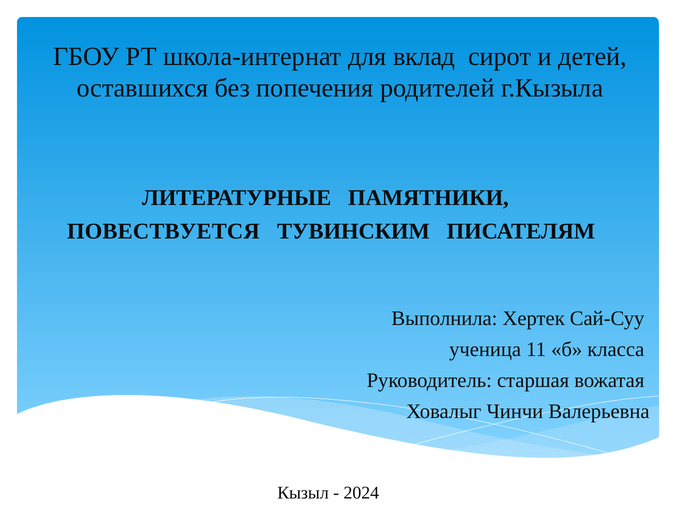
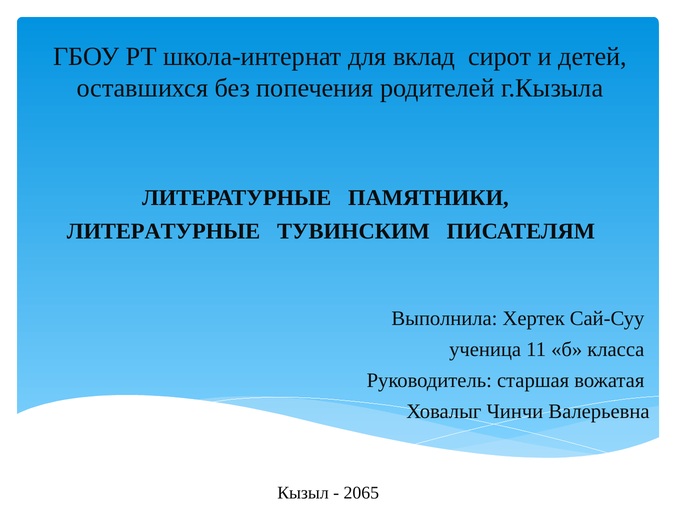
ПОВЕСТВУЕТСЯ: ПОВЕСТВУЕТСЯ -> ЛИТЕРАТУРНЫЕ (164, 232)
2024: 2024 -> 2065 (361, 493)
